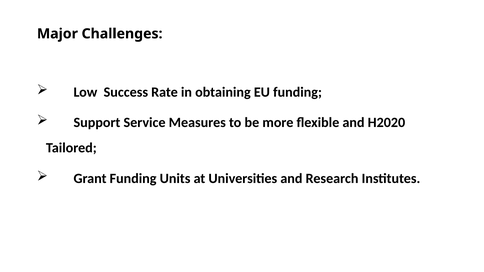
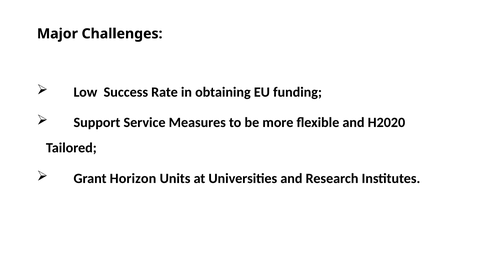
Grant Funding: Funding -> Horizon (133, 179)
